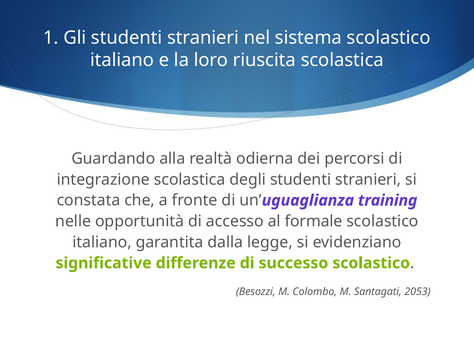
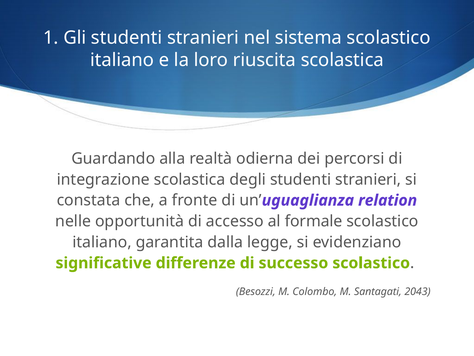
training: training -> relation (388, 200)
2053: 2053 -> 2043 (418, 291)
